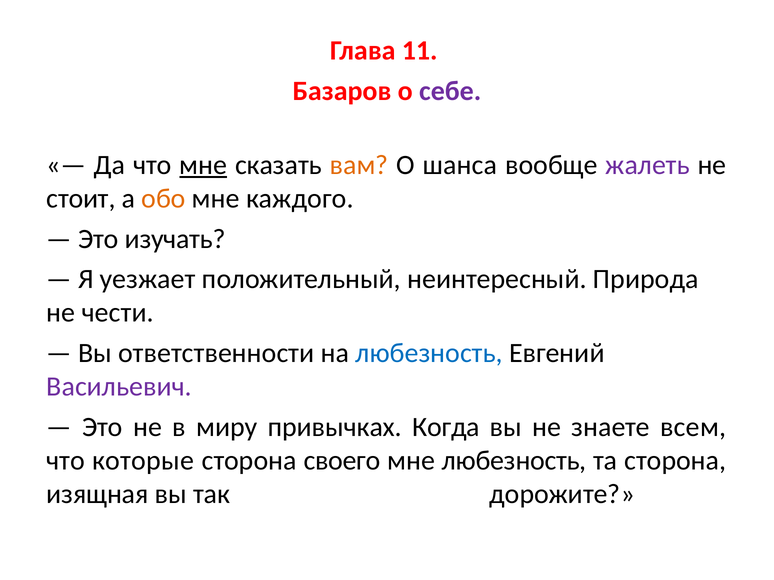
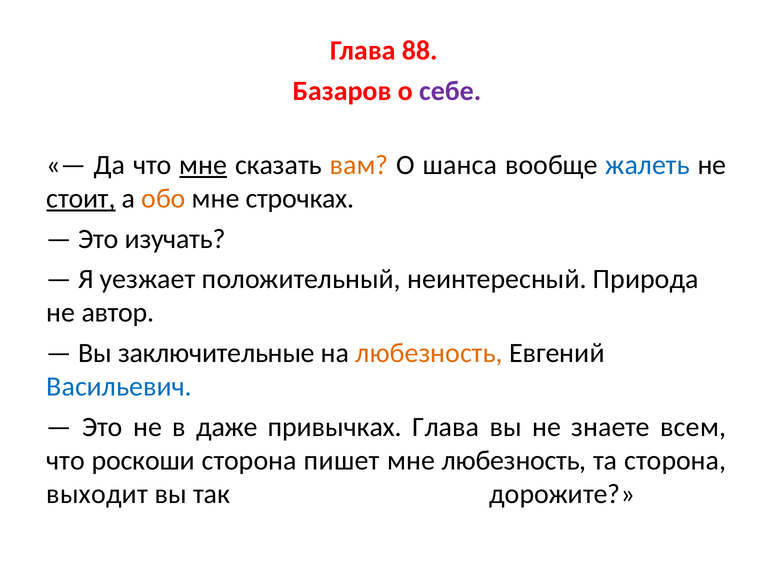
11: 11 -> 88 (420, 51)
жалеть colour: purple -> blue (648, 165)
стоит underline: none -> present (81, 199)
каждого: каждого -> строчках (300, 199)
чести: чести -> автор (118, 313)
ответственности: ответственности -> заключительные (216, 353)
любезность colour: blue -> orange (429, 353)
Васильевич colour: purple -> blue (119, 387)
миру: миру -> даже (227, 427)
привычках Когда: Когда -> Глава (446, 427)
которые: которые -> роскоши (143, 461)
своего: своего -> пишет (342, 461)
изящная: изящная -> выходит (97, 494)
